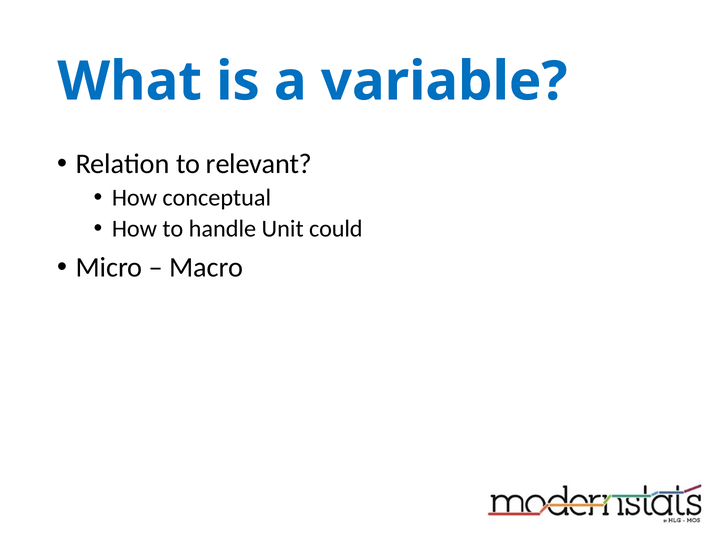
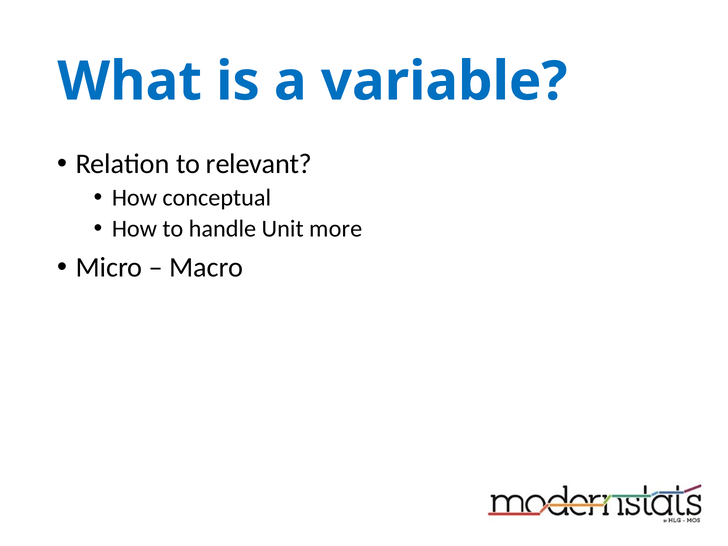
could: could -> more (336, 229)
